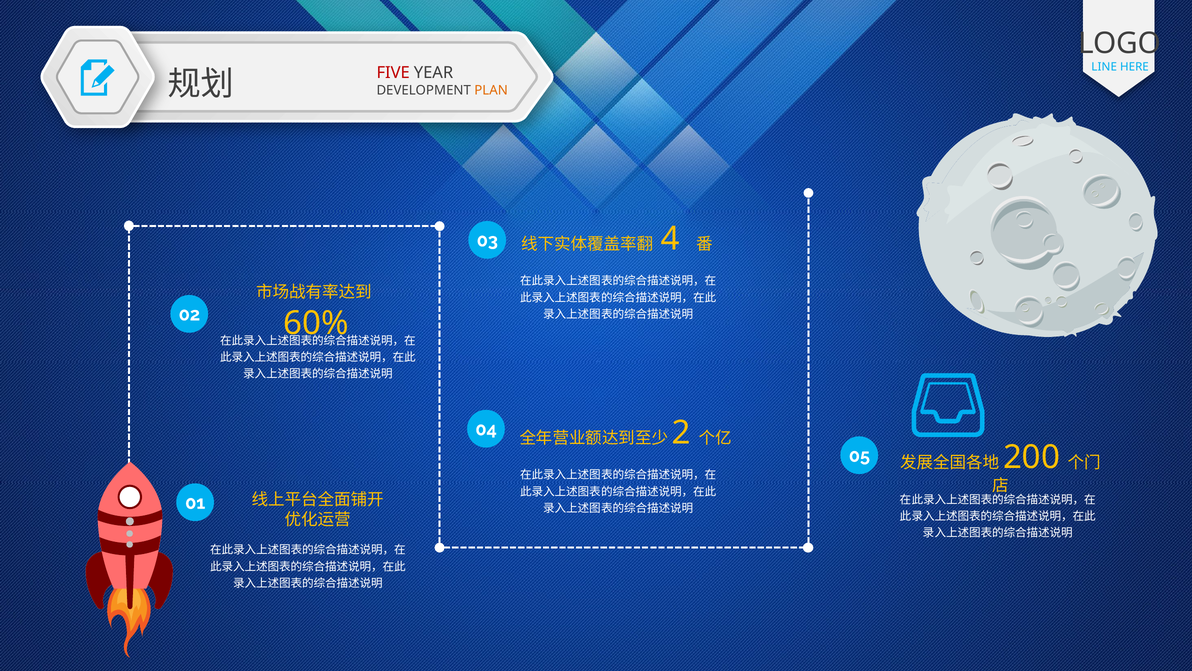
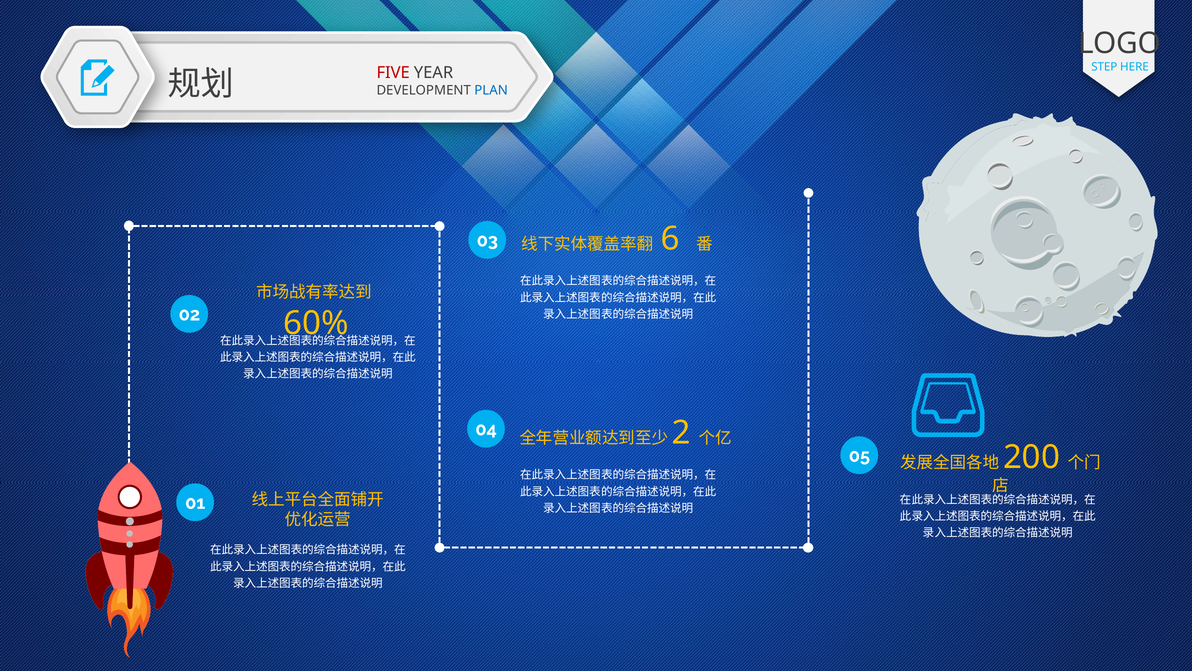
LINE: LINE -> STEP (1104, 67)
PLAN colour: orange -> blue (491, 90)
4: 4 -> 6 (670, 239)
